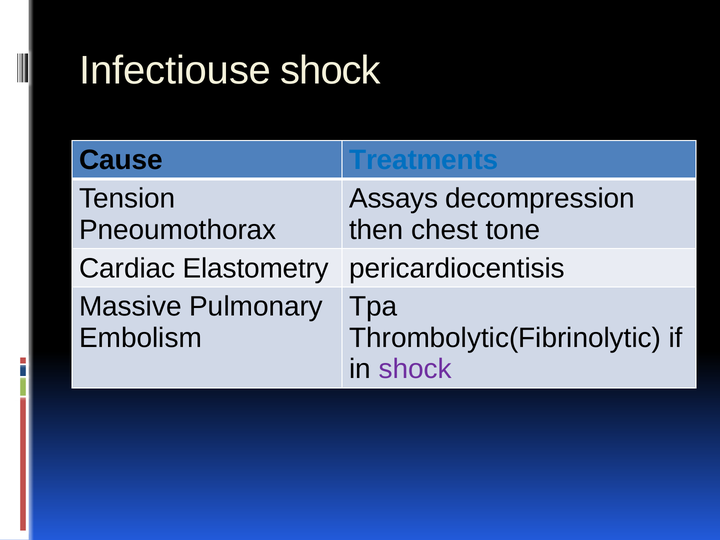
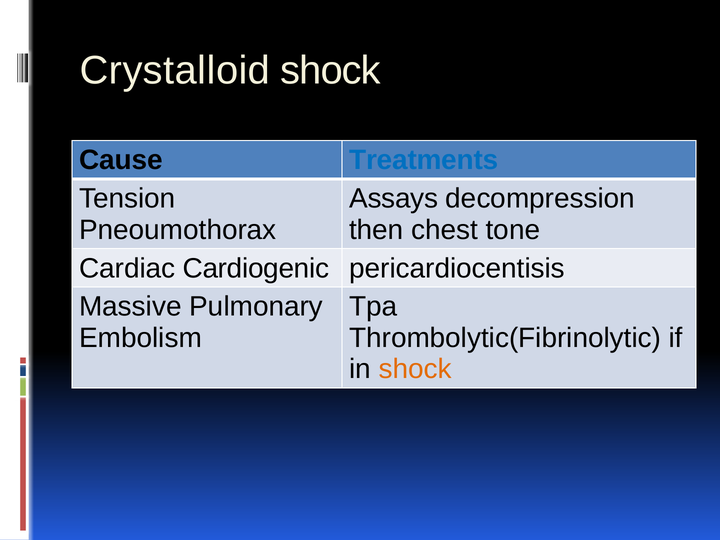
Infectiouse: Infectiouse -> Crystalloid (175, 71)
Elastometry: Elastometry -> Cardiogenic (256, 268)
shock colour: purple -> orange (415, 369)
